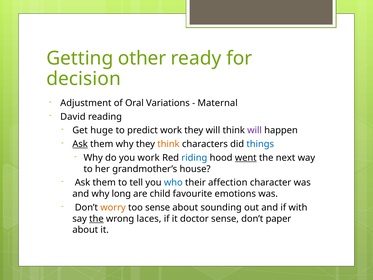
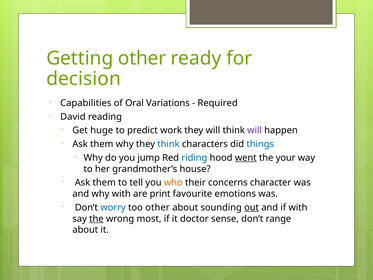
Adjustment: Adjustment -> Capabilities (86, 103)
Maternal: Maternal -> Required (218, 103)
Ask underline: present -> none (80, 144)
think colour: orange -> blue (168, 144)
you work: work -> jump (149, 158)
next: next -> your (286, 158)
who colour: blue -> orange (173, 182)
affection: affection -> concerns (228, 182)
why long: long -> with (121, 194)
child: child -> print (160, 194)
worry colour: orange -> blue (113, 207)
too sense: sense -> other (158, 207)
out underline: none -> present (252, 207)
laces: laces -> most (149, 219)
paper: paper -> range (278, 219)
